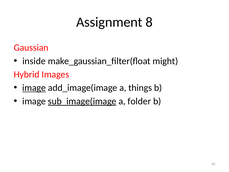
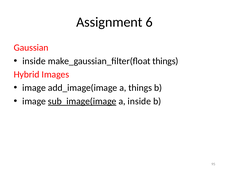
8: 8 -> 6 (149, 22)
make_gaussian_filter(float might: might -> things (165, 61)
image underline: present -> none (34, 88)
a folder: folder -> inside (139, 101)
